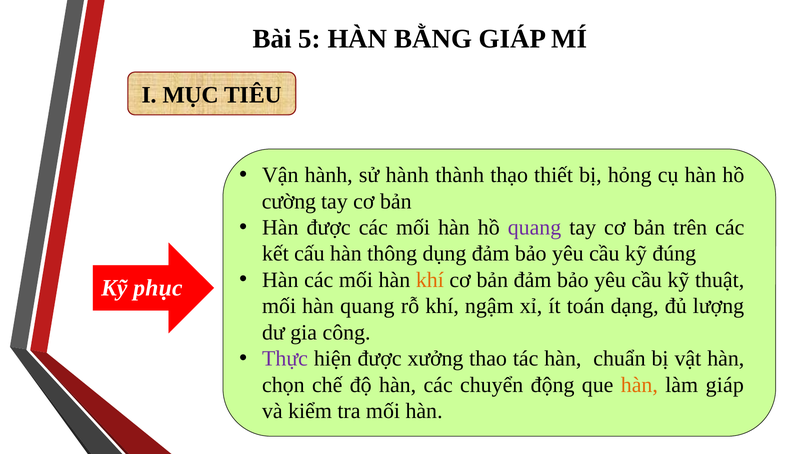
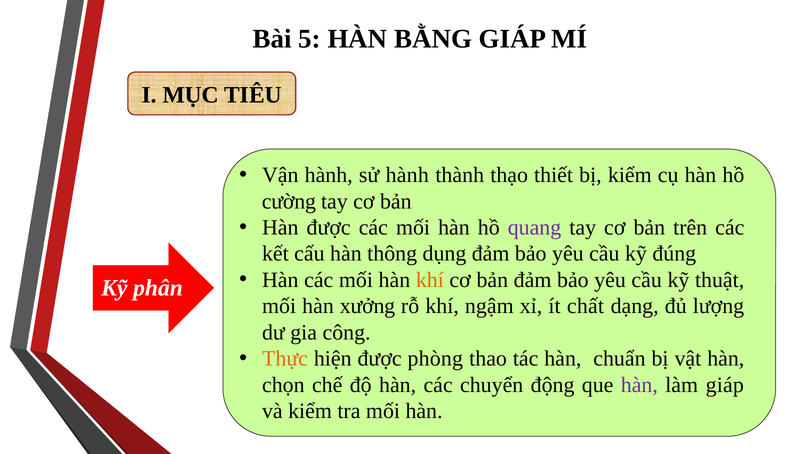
bị hỏng: hỏng -> kiểm (630, 175)
phục: phục -> phân (158, 288)
hàn quang: quang -> xưởng (368, 306)
toán: toán -> chất (586, 306)
Thực colour: purple -> orange (285, 359)
xưởng: xưởng -> phòng (435, 359)
hàn colour: orange -> purple (639, 385)
